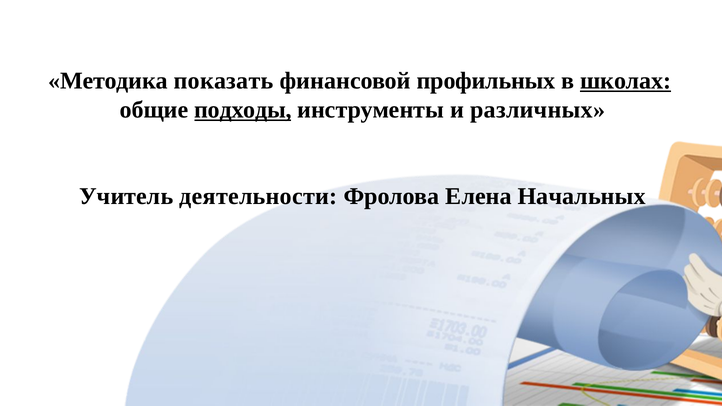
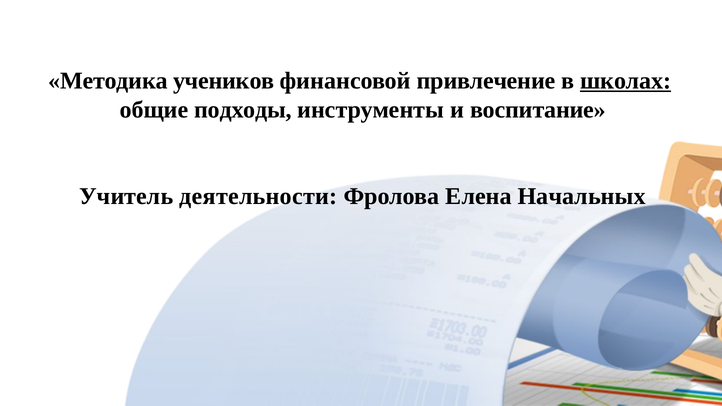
показать: показать -> учеников (224, 81)
профильных: профильных -> привлечение (486, 81)
подходы underline: present -> none (243, 110)
различных: различных -> воспитание (538, 110)
